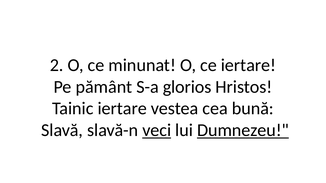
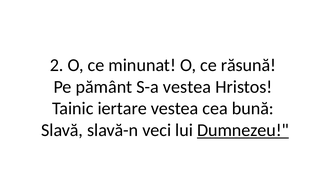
ce iertare: iertare -> răsună (248, 65)
S-a glorios: glorios -> vestea (187, 87)
veci underline: present -> none (157, 130)
